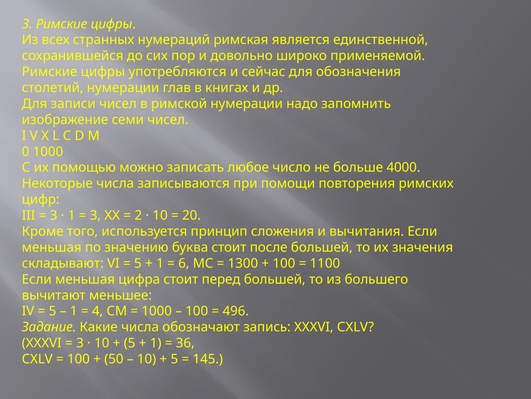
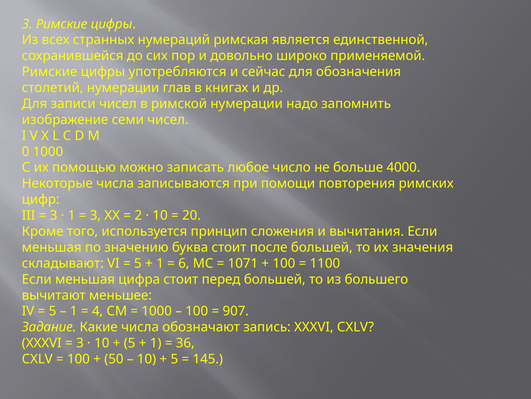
1300: 1300 -> 1071 (243, 263)
496: 496 -> 907 (236, 311)
